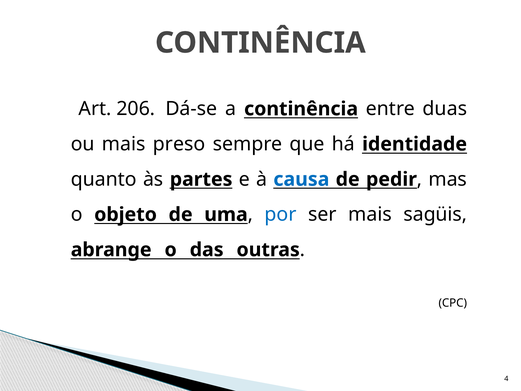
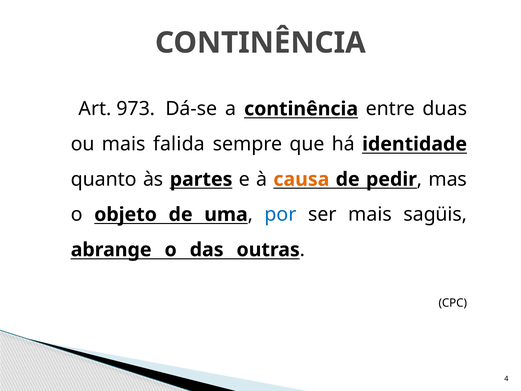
206: 206 -> 973 (136, 109)
preso: preso -> falida (179, 144)
causa colour: blue -> orange (301, 179)
